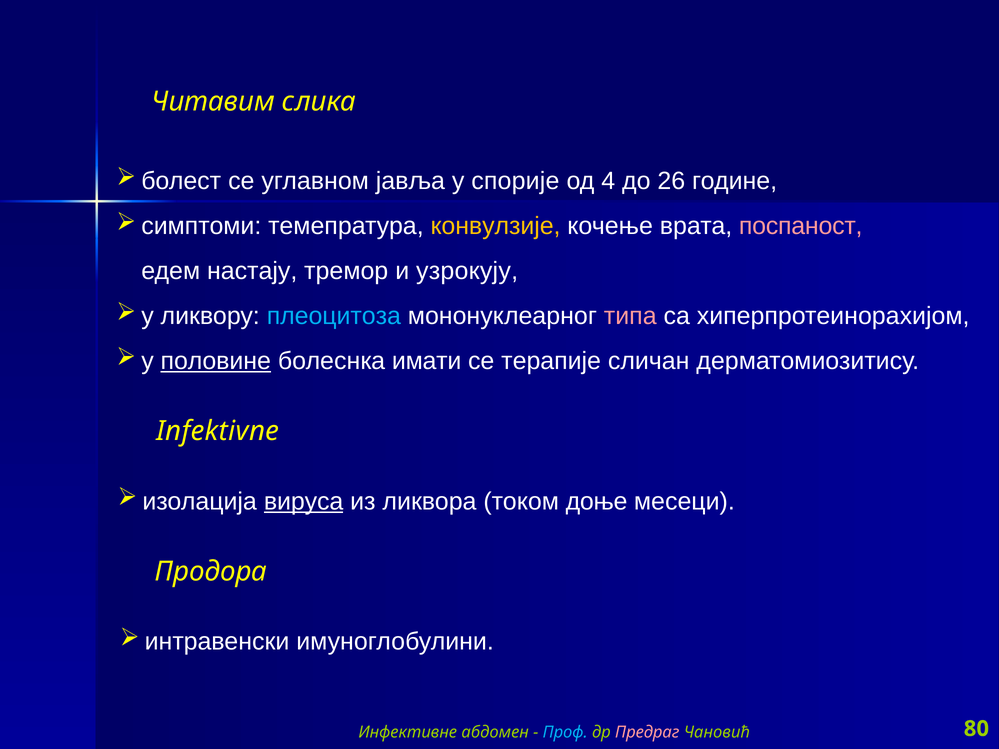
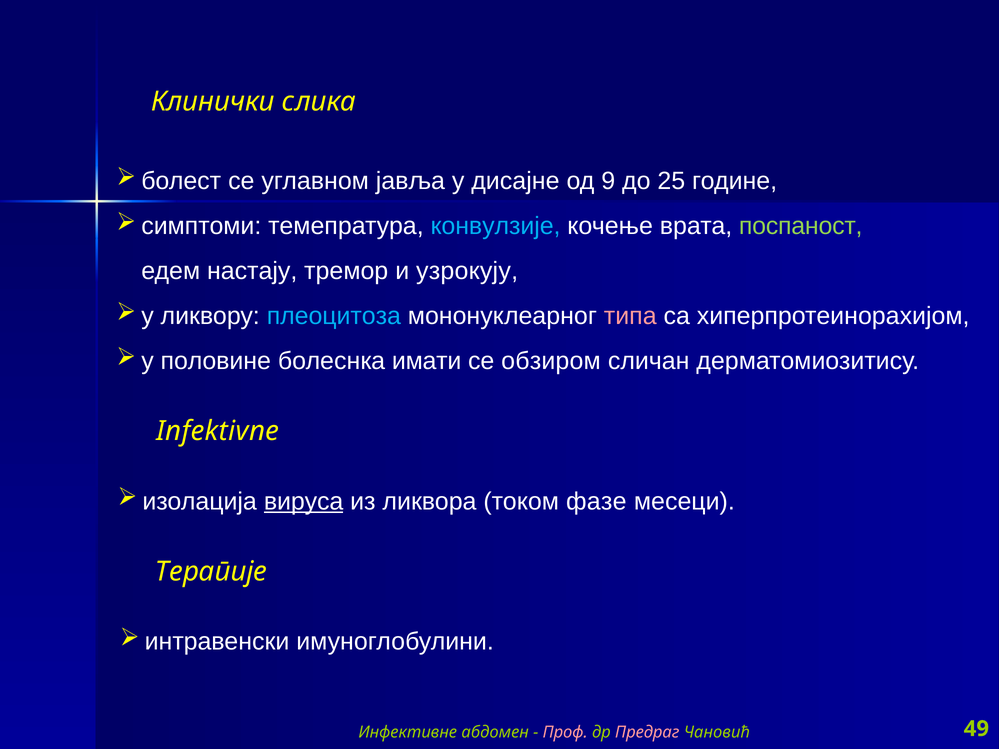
Читавим: Читавим -> Клинички (213, 101)
спорије: спорије -> дисајне (515, 181)
4: 4 -> 9 (608, 181)
26: 26 -> 25 (671, 181)
конвулзије colour: yellow -> light blue (496, 226)
поспаност colour: pink -> light green (801, 226)
половине underline: present -> none (216, 361)
терапије: терапије -> обзиром (551, 361)
доње: доње -> фазе (596, 501)
Продора: Продора -> Терапије (211, 572)
Проф colour: light blue -> pink (565, 733)
80: 80 -> 49 (976, 729)
